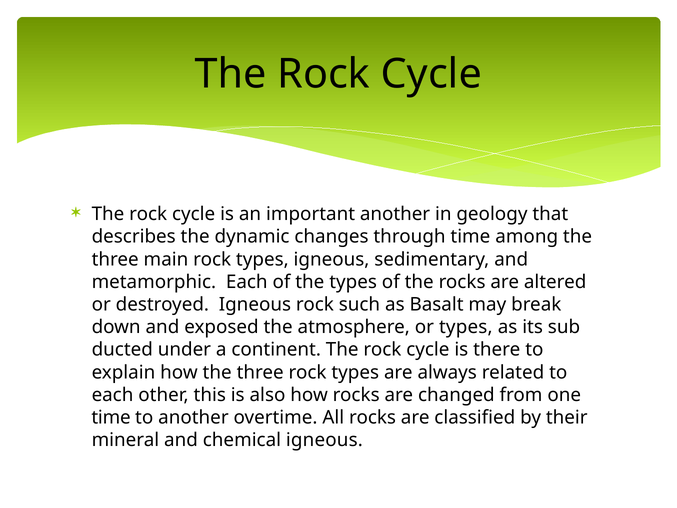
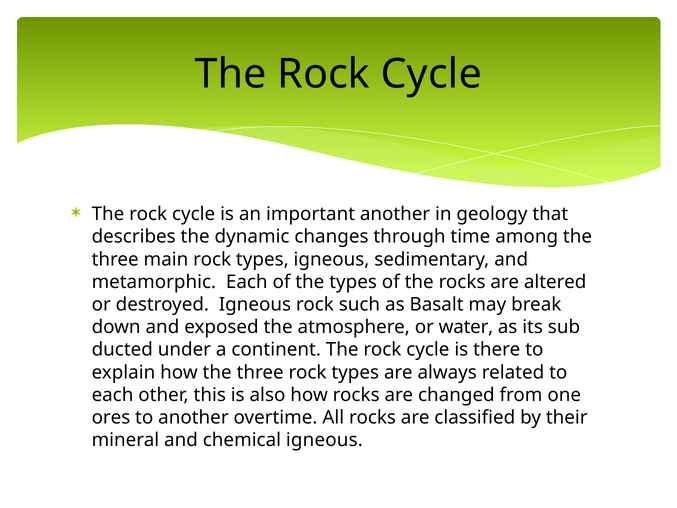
or types: types -> water (466, 327)
time: time -> ores (111, 417)
